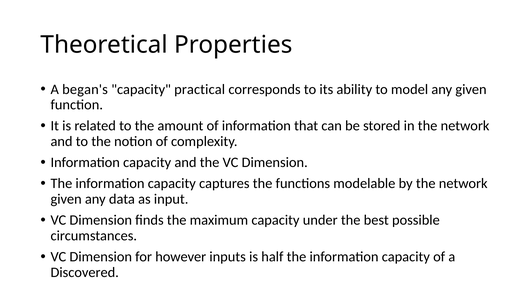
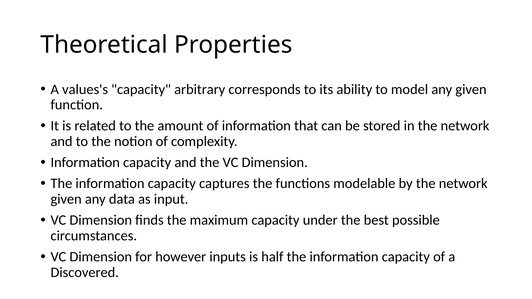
began's: began's -> values's (85, 89)
practical: practical -> arbitrary (200, 89)
